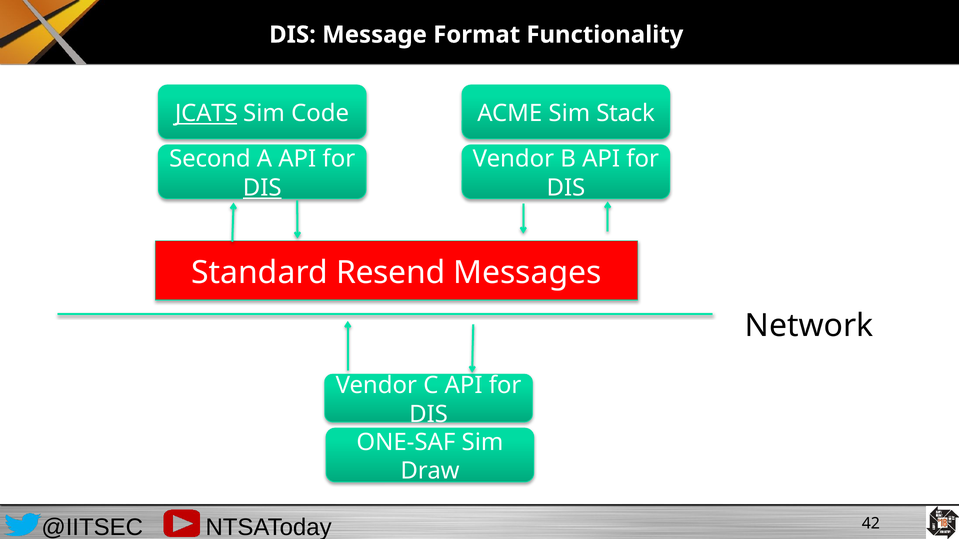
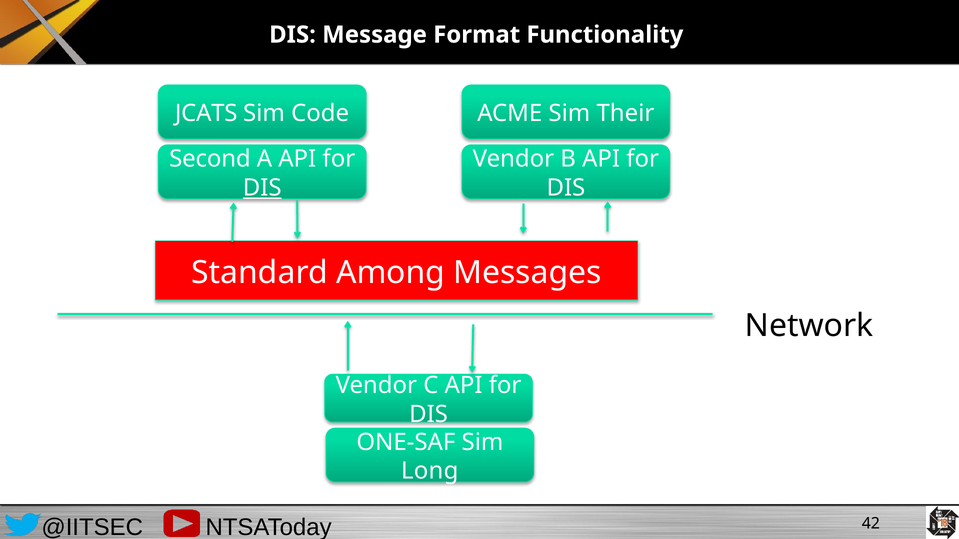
JCATS underline: present -> none (206, 114)
Stack: Stack -> Their (625, 114)
Resend: Resend -> Among (391, 273)
Draw: Draw -> Long (430, 471)
